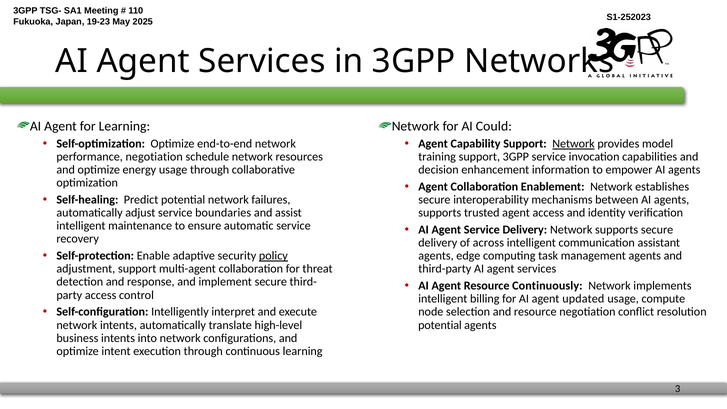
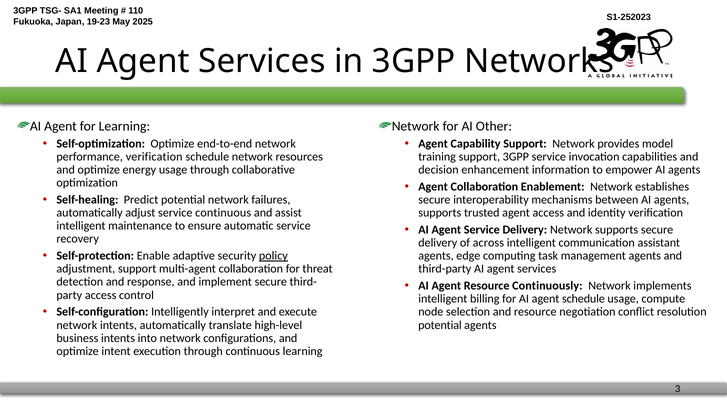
Could: Could -> Other (494, 126)
Network underline: present -> none (574, 144)
performance negotiation: negotiation -> verification (154, 157)
service boundaries: boundaries -> continuous (223, 213)
agent updated: updated -> schedule (583, 299)
